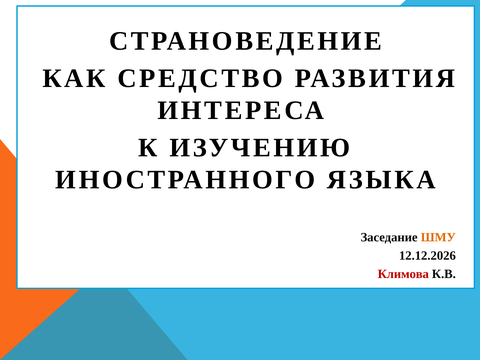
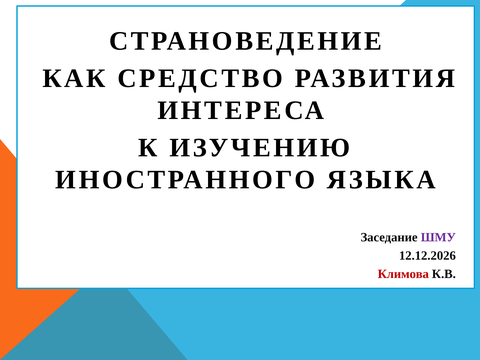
ШМУ colour: orange -> purple (438, 237)
